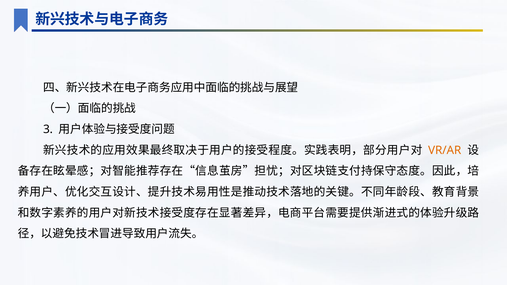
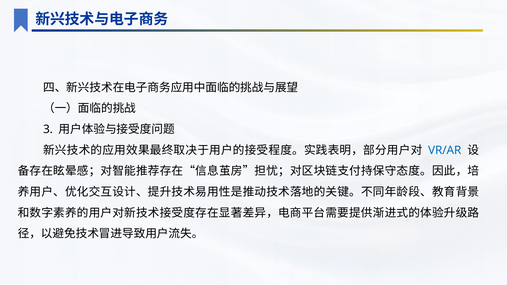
VR/AR colour: orange -> blue (445, 150)
